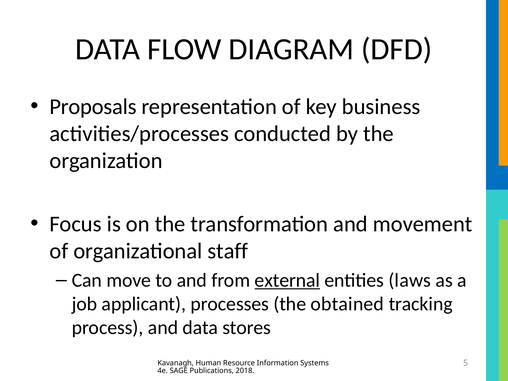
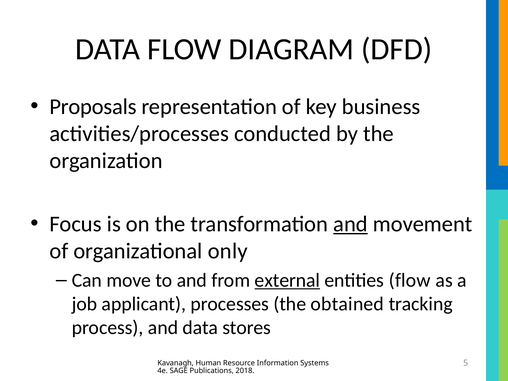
and underline: none -> present (350, 224)
staff: staff -> only (228, 251)
entities laws: laws -> flow (410, 280)
